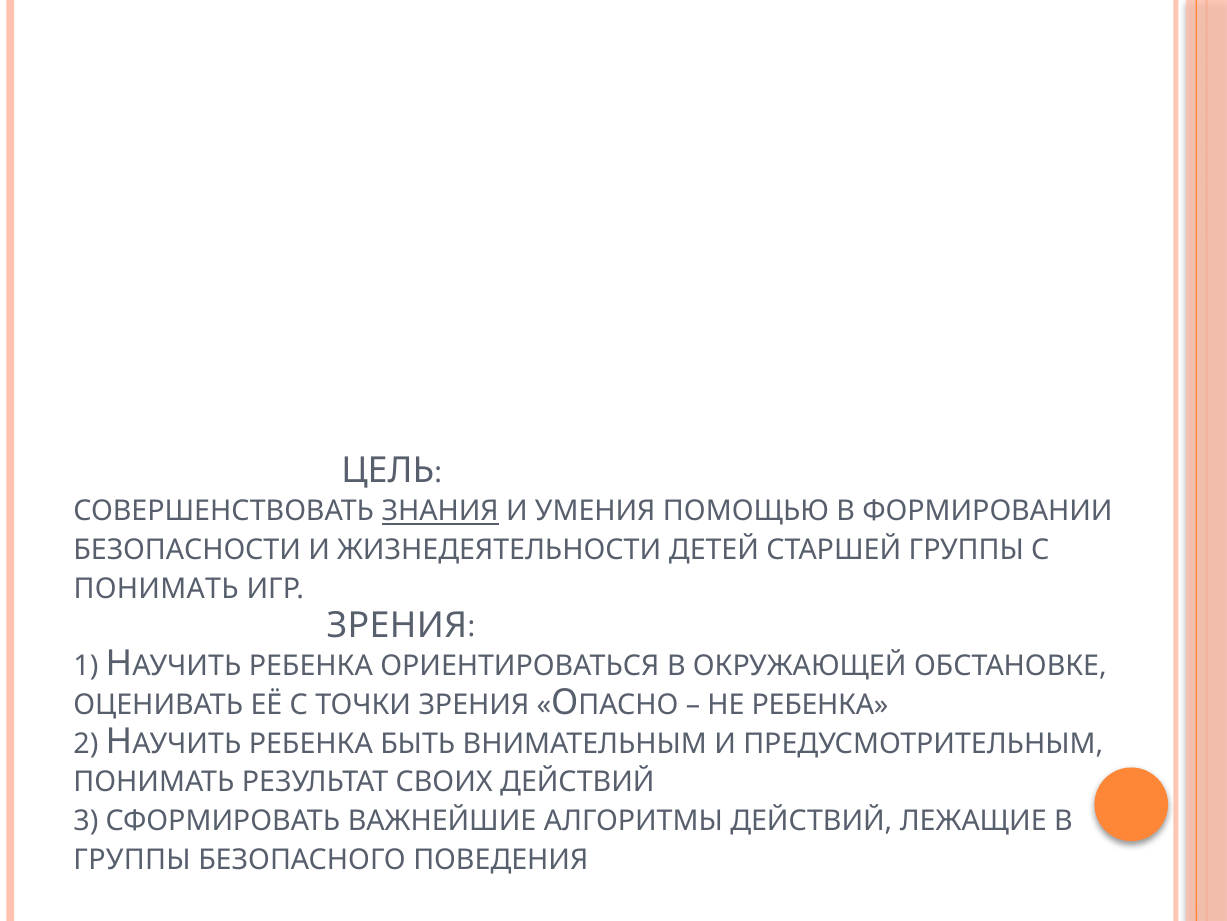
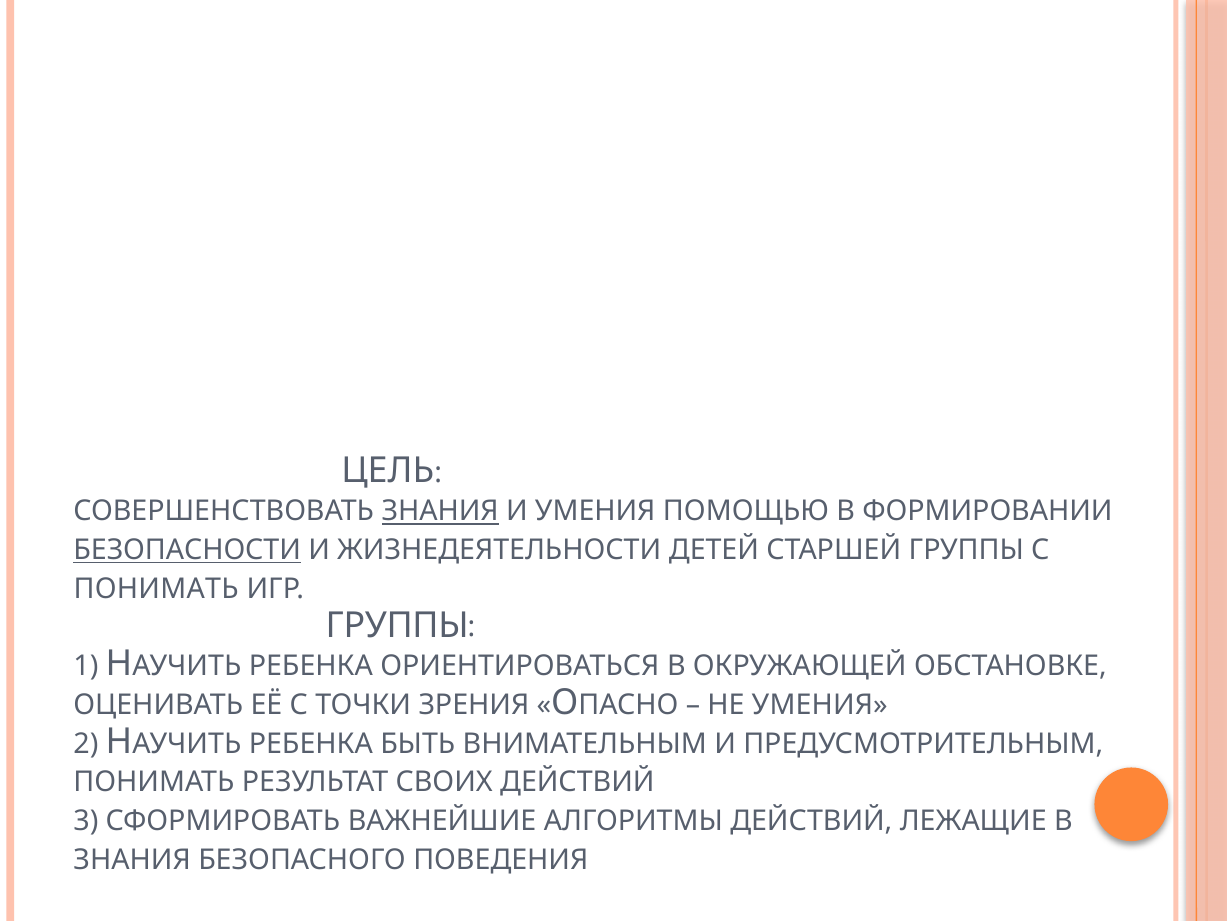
БЕЗОПАСНОСТИ underline: none -> present (187, 550)
ЗРЕНИЯ: ЗРЕНИЯ -> ГРУППЫ (397, 625)
НЕ РЕБЕНКА: РЕБЕНКА -> УМЕНИЯ (820, 704)
ГРУППЫ: ГРУППЫ -> ЗНАНИЯ (132, 859)
